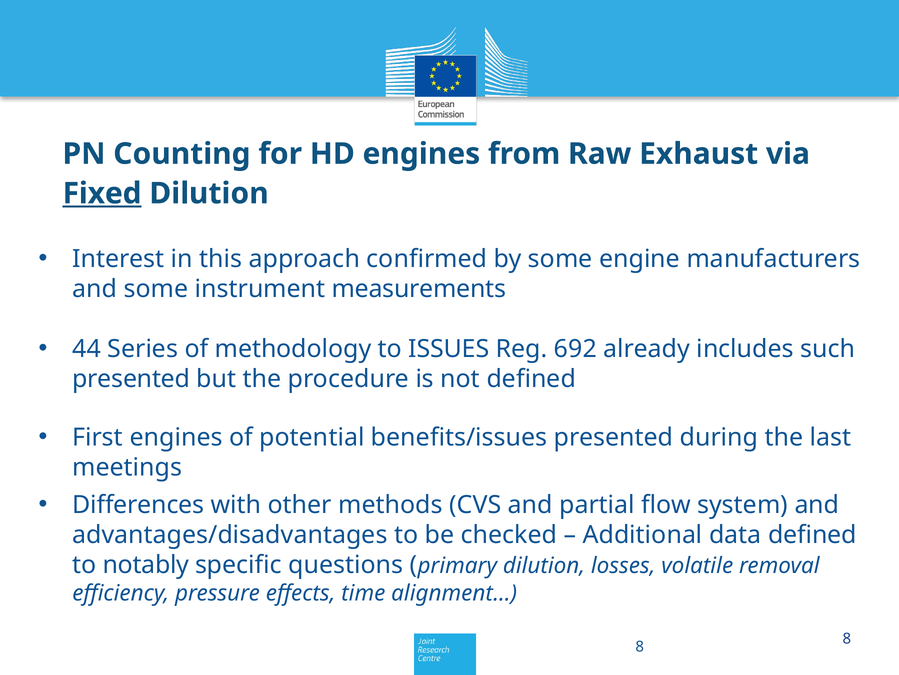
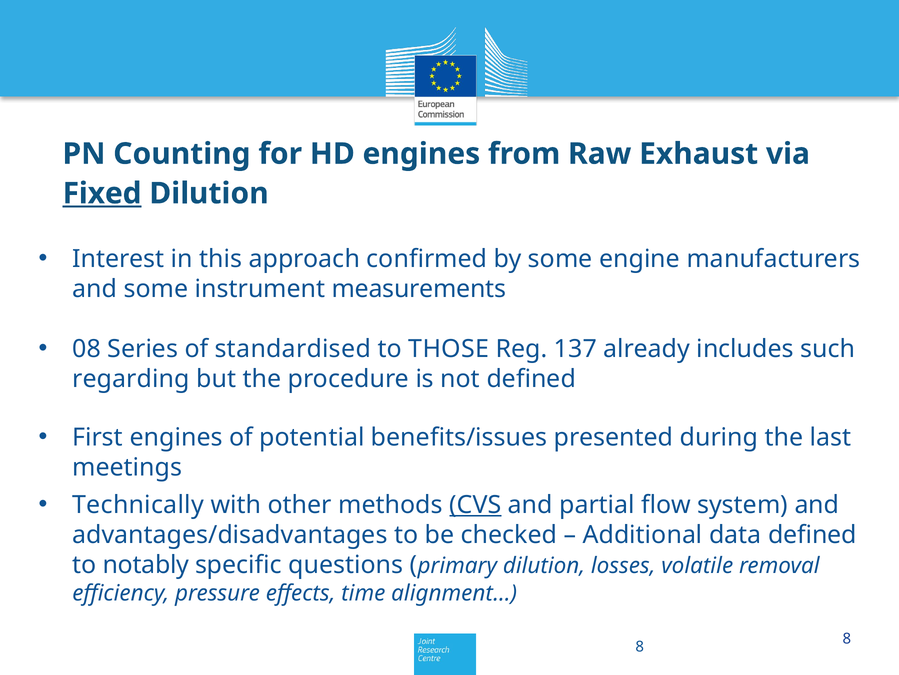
44: 44 -> 08 (87, 349)
methodology: methodology -> standardised (293, 349)
ISSUES: ISSUES -> THOSE (449, 349)
692: 692 -> 137 (575, 349)
presented: presented -> regarding (131, 379)
Differences: Differences -> Technically (138, 505)
CVS underline: none -> present (475, 505)
